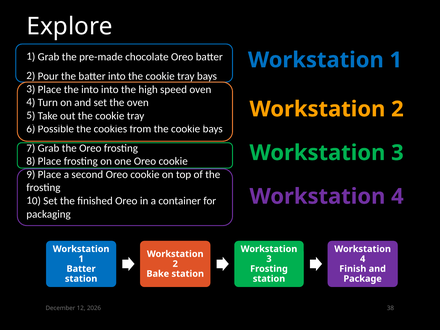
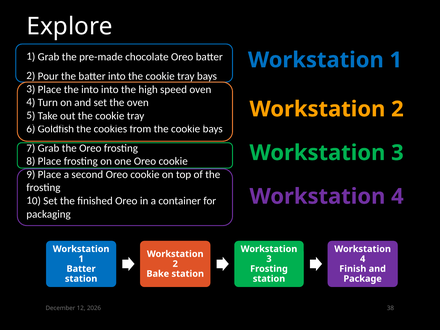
Possible: Possible -> Goldfish (56, 129)
